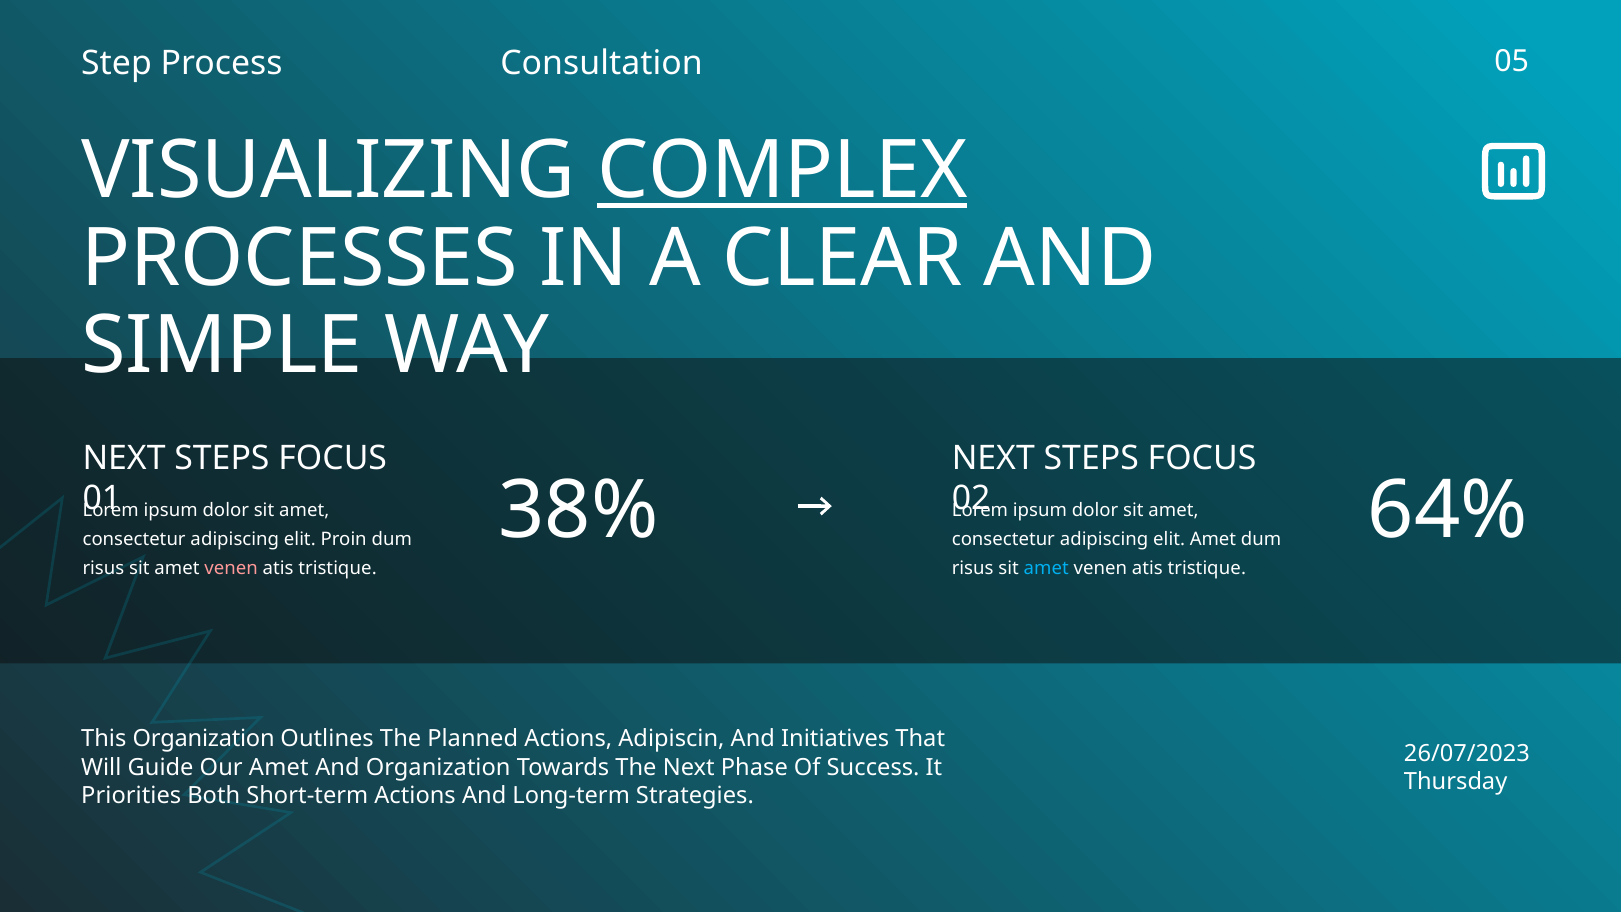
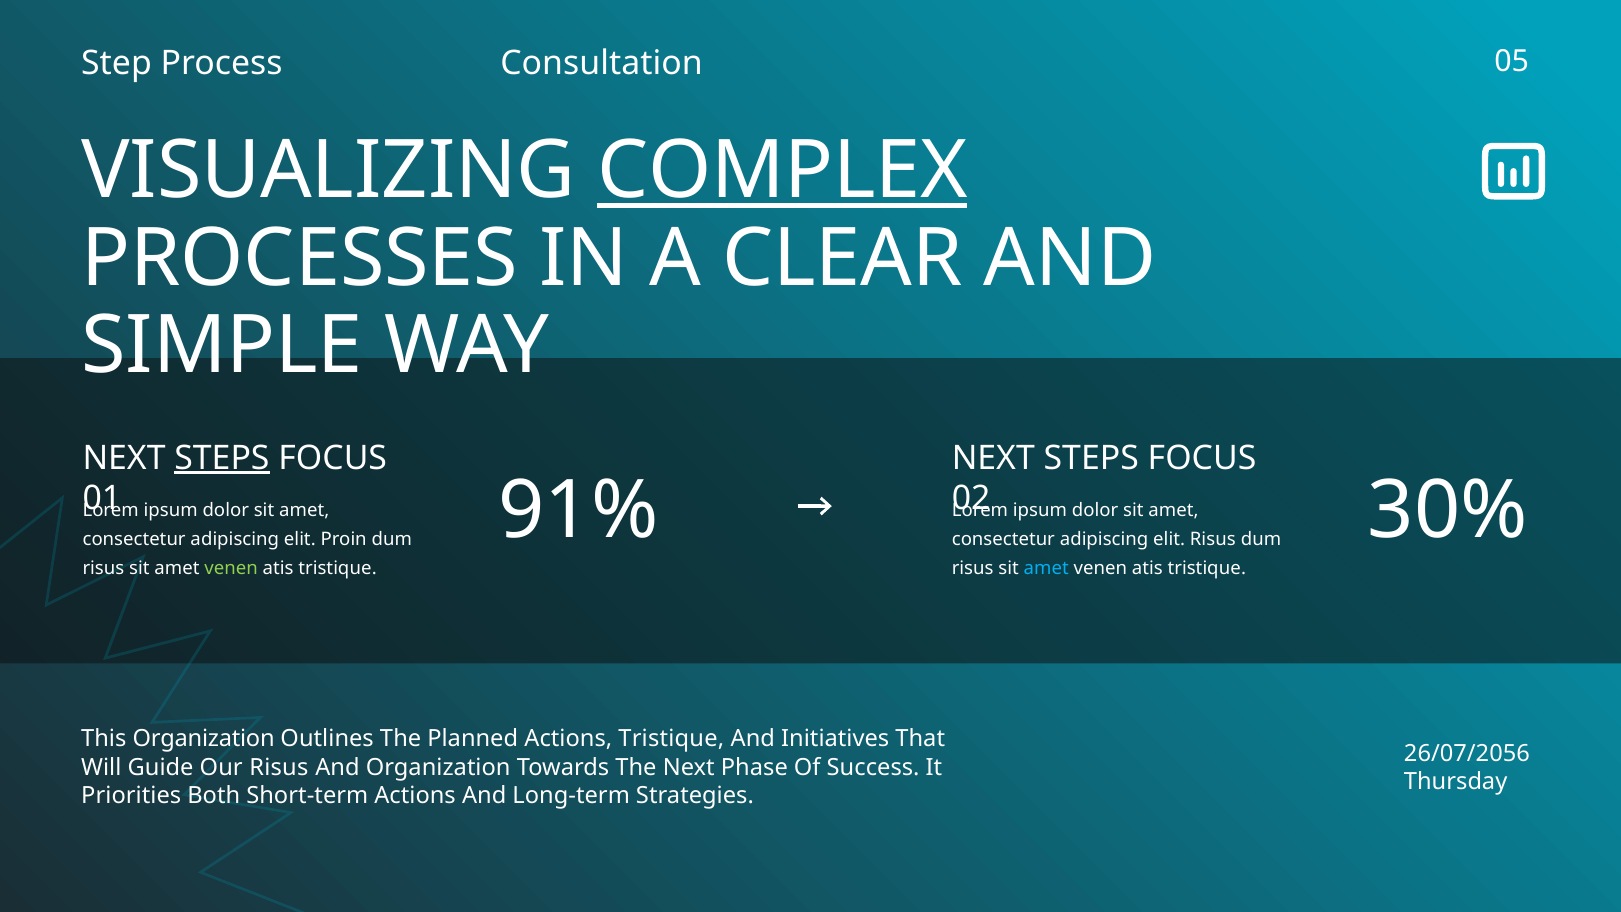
STEPS underline: none -> present (222, 458)
38%: 38% -> 91% (578, 511)
64%: 64% -> 30% (1448, 511)
elit Amet: Amet -> Risus (1213, 539)
venen colour: pink -> light green (231, 568)
Actions Adipiscin: Adipiscin -> Tristique (671, 739)
26/07/2023: 26/07/2023 -> 26/07/2056 (1467, 753)
Our Amet: Amet -> Risus (279, 767)
